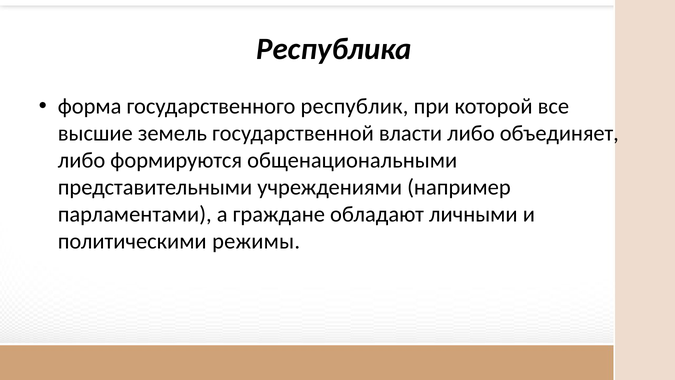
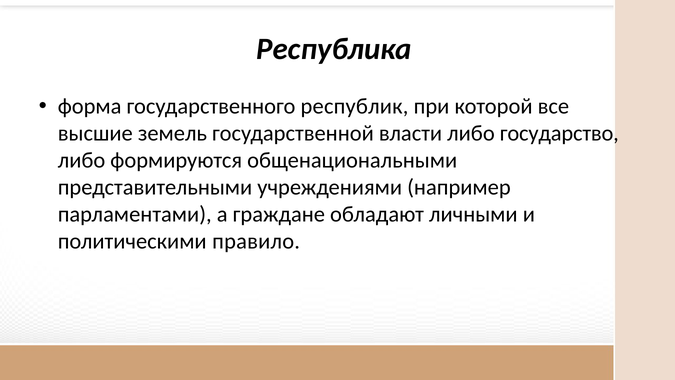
объединяет: объединяет -> государство (559, 133)
режимы: режимы -> правило (256, 241)
